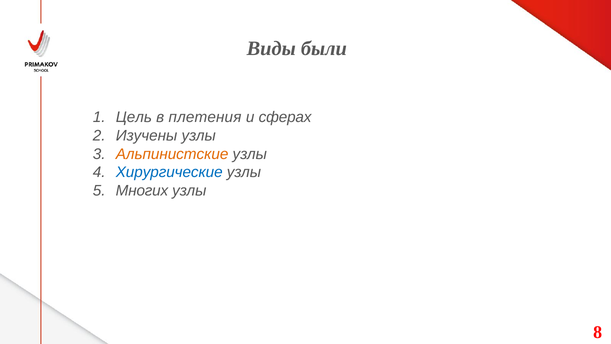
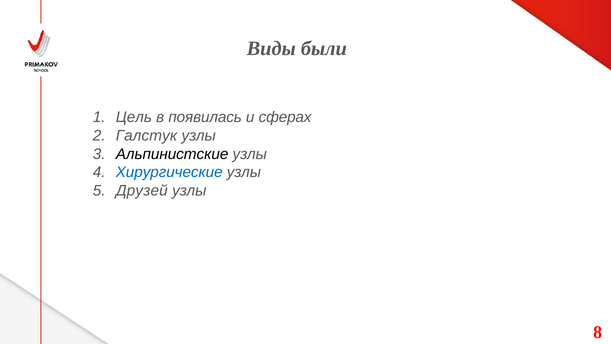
плетения: плетения -> появилась (205, 117)
Изучены: Изучены -> Галстук (146, 136)
Альпинистские colour: orange -> black (172, 154)
Многих: Многих -> Друзей (142, 191)
